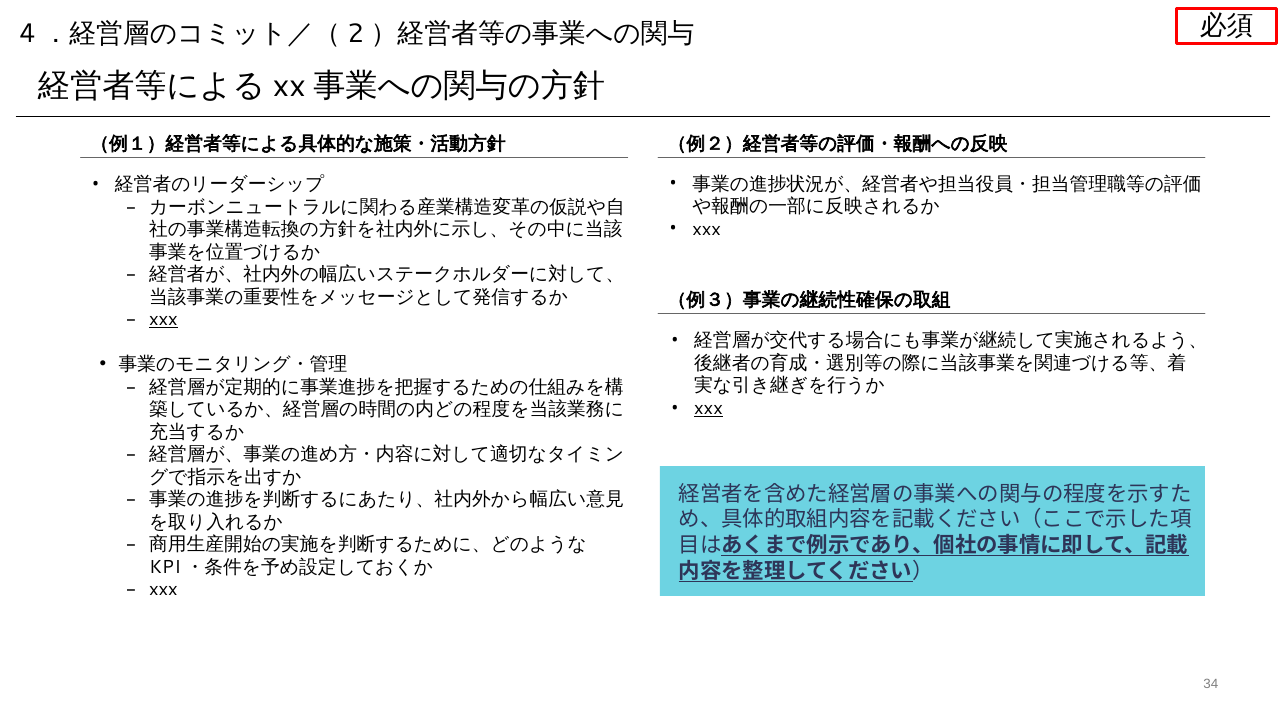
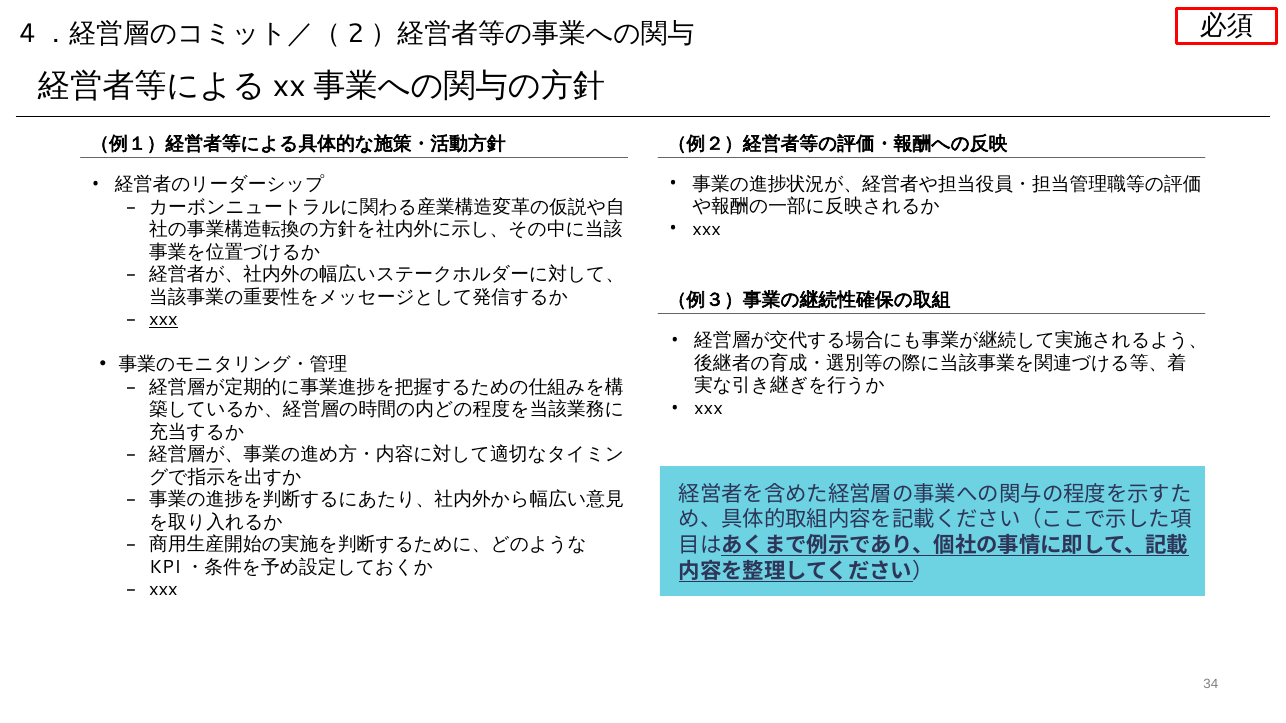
xxx underline: present -> none (709, 408)
